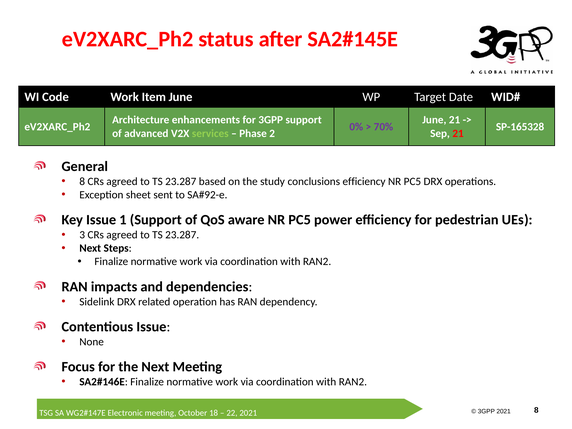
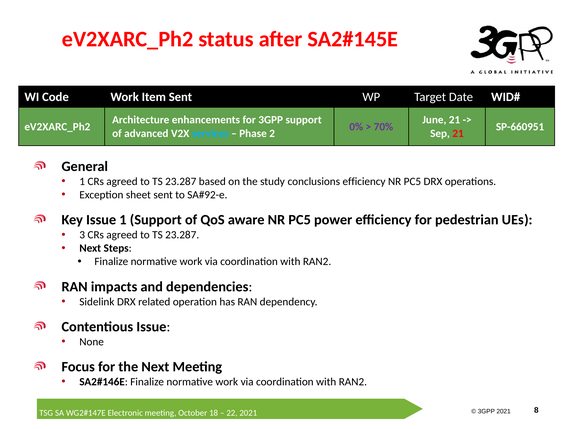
Item June: June -> Sent (180, 97)
SP-165328: SP-165328 -> SP-660951 (520, 127)
services colour: light green -> light blue (210, 133)
8: 8 -> 1 (82, 182)
